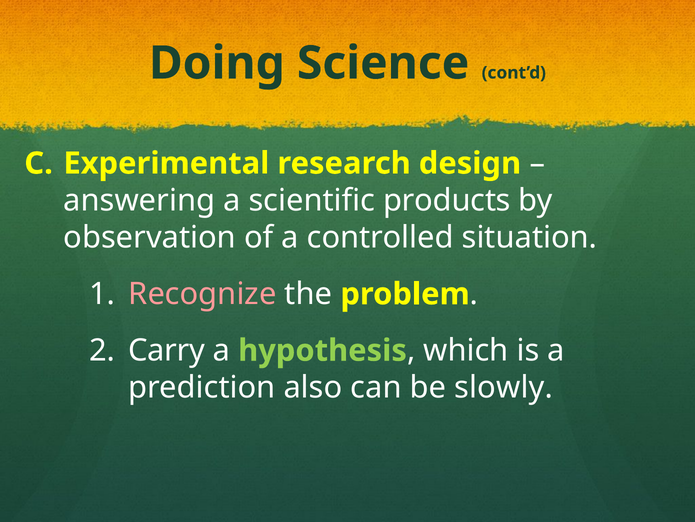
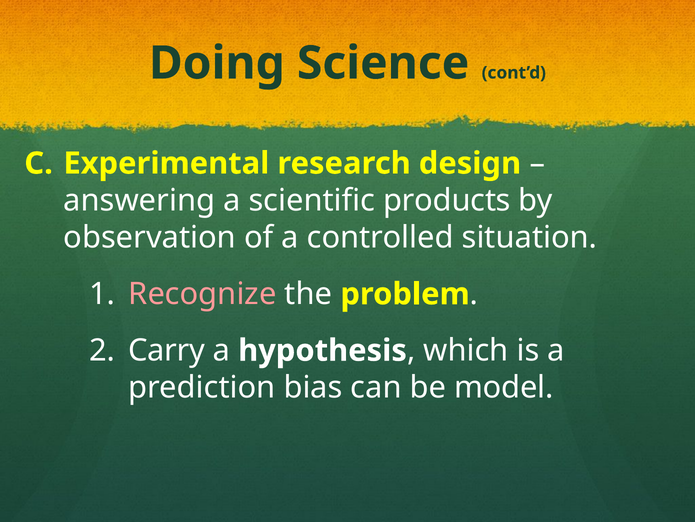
hypothesis colour: light green -> white (322, 350)
also: also -> bias (313, 387)
slowly: slowly -> model (504, 387)
